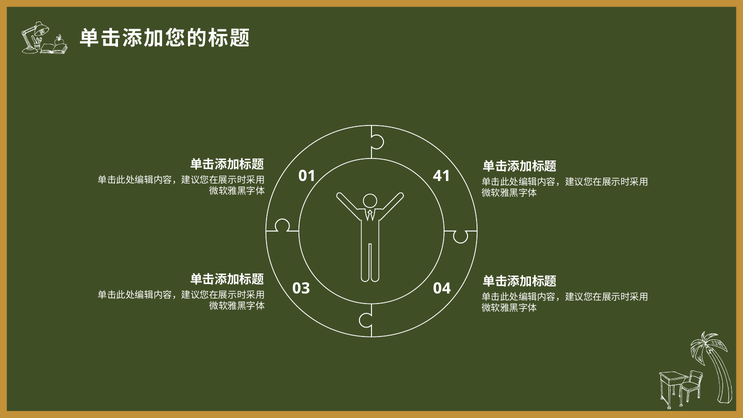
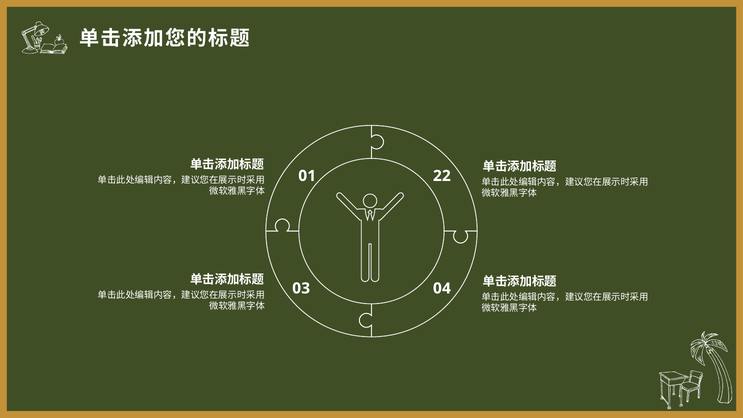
41: 41 -> 22 (442, 176)
